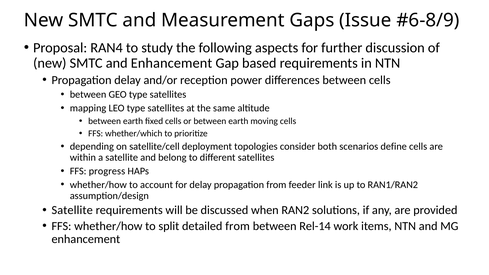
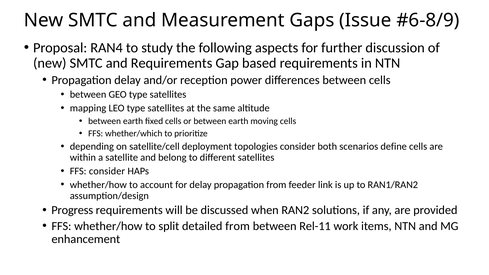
and Enhancement: Enhancement -> Requirements (172, 63)
FFS progress: progress -> consider (107, 171)
Satellite: Satellite -> Progress (72, 210)
Rel-14: Rel-14 -> Rel-11 (315, 226)
